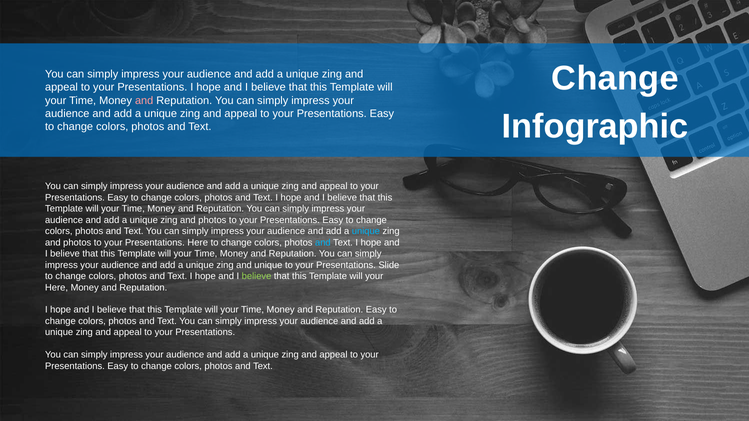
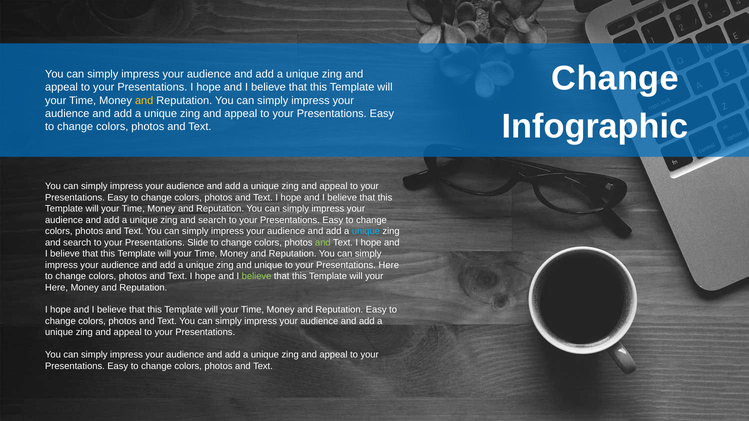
and colour: pink -> yellow (144, 101)
photos: photos -> search (212, 220)
photos: photos -> search (77, 243)
Presentations Here: Here -> Slide (198, 243)
and colour: light blue -> light green (323, 243)
Presentations Slide: Slide -> Here (389, 265)
